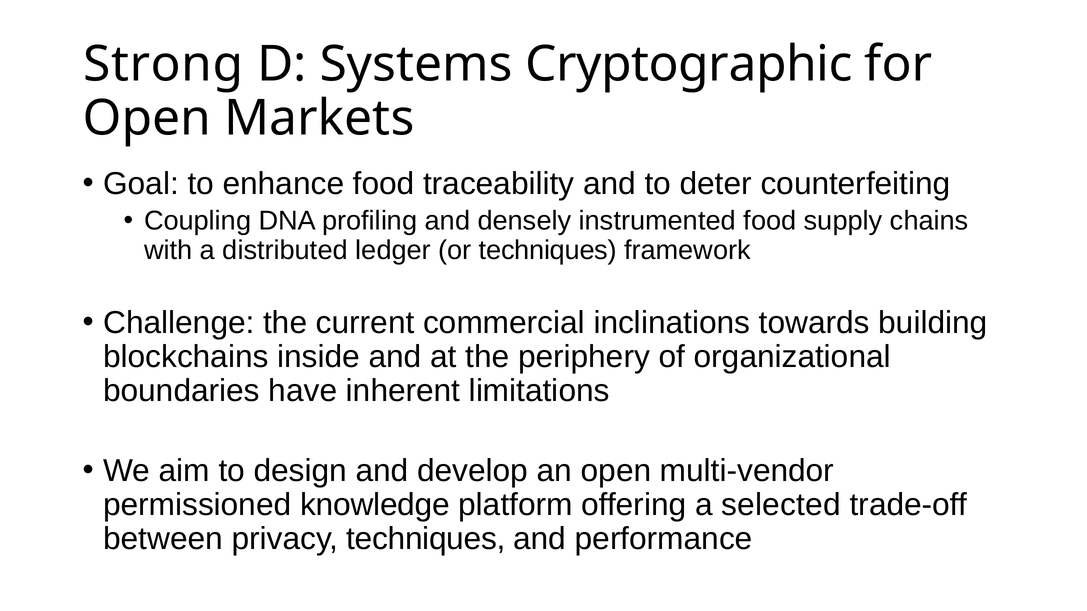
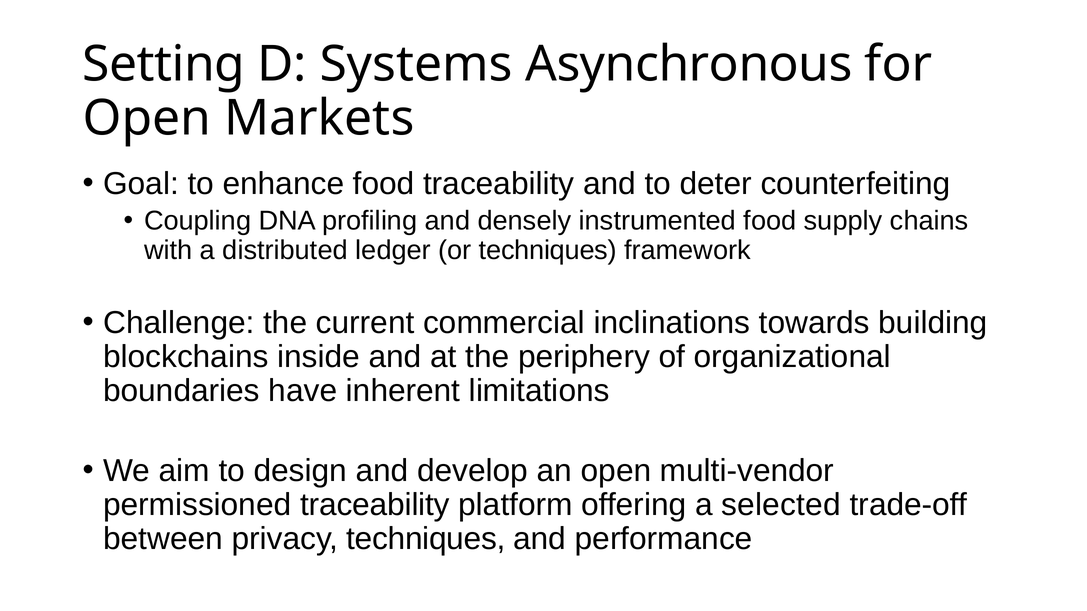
Strong: Strong -> Setting (164, 64)
Cryptographic: Cryptographic -> Asynchronous (689, 64)
permissioned knowledge: knowledge -> traceability (375, 505)
